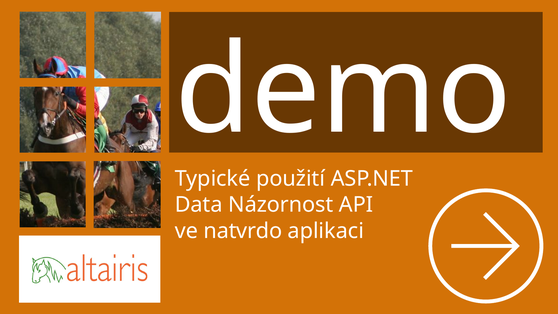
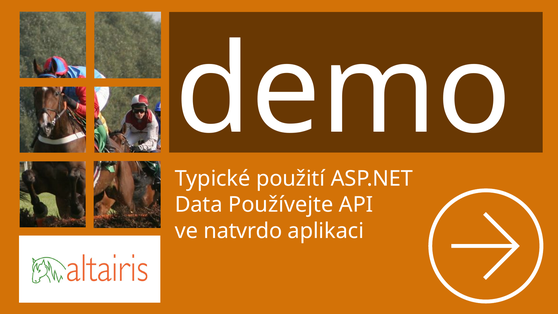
Názornost: Názornost -> Používejte (281, 205)
